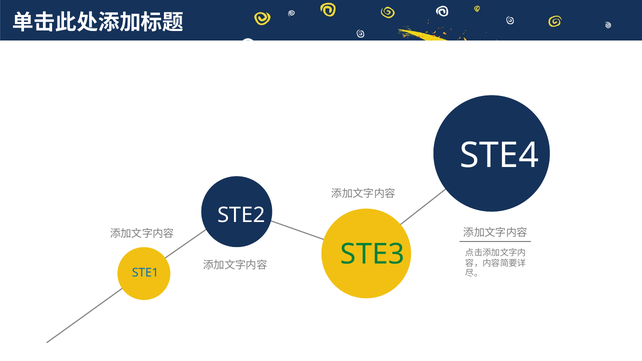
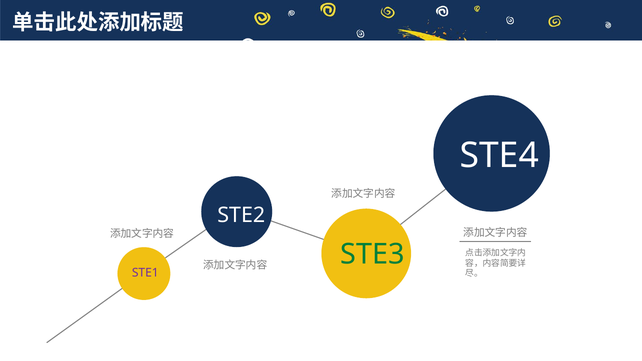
STE1 colour: blue -> purple (145, 273)
